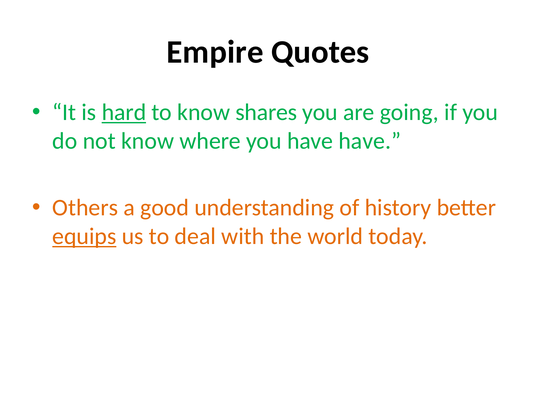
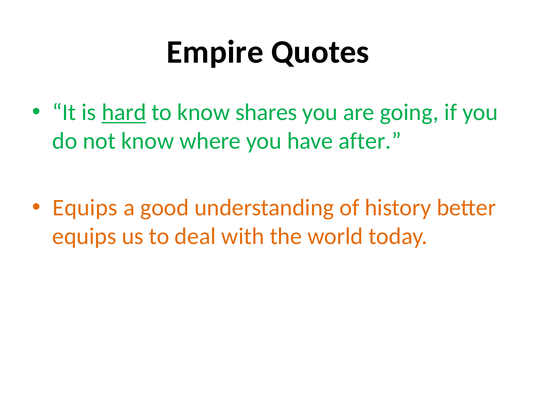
have have: have -> after (370, 141)
Others: Others -> Equips (85, 208)
equips underline: present -> none (84, 236)
